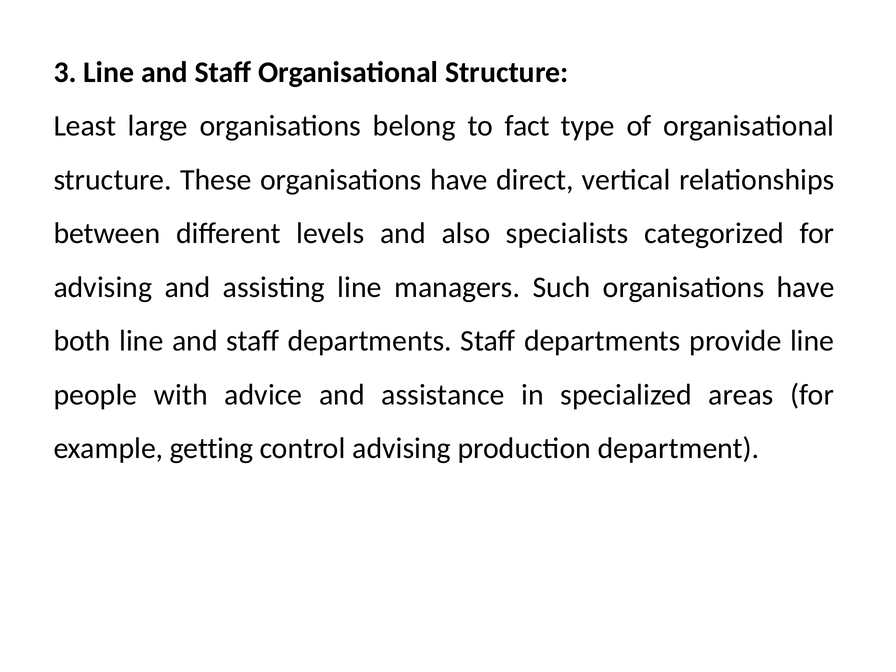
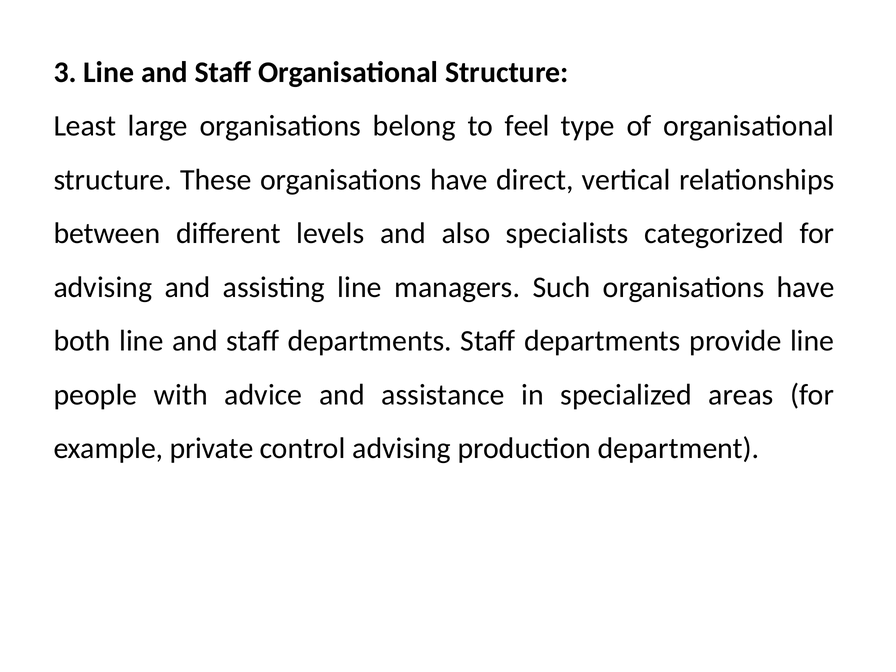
fact: fact -> feel (527, 126)
getting: getting -> private (212, 449)
